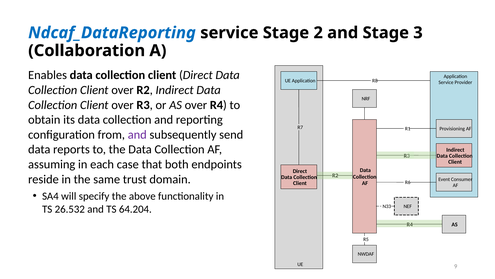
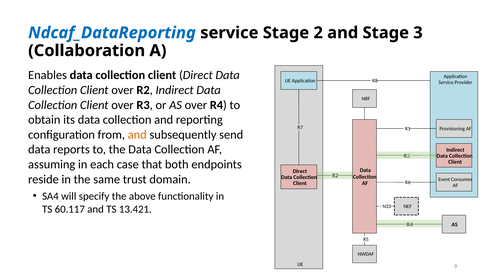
and colour: purple -> orange (137, 134)
26.532: 26.532 -> 60.117 (70, 209)
64.204: 64.204 -> 13.421 (135, 209)
